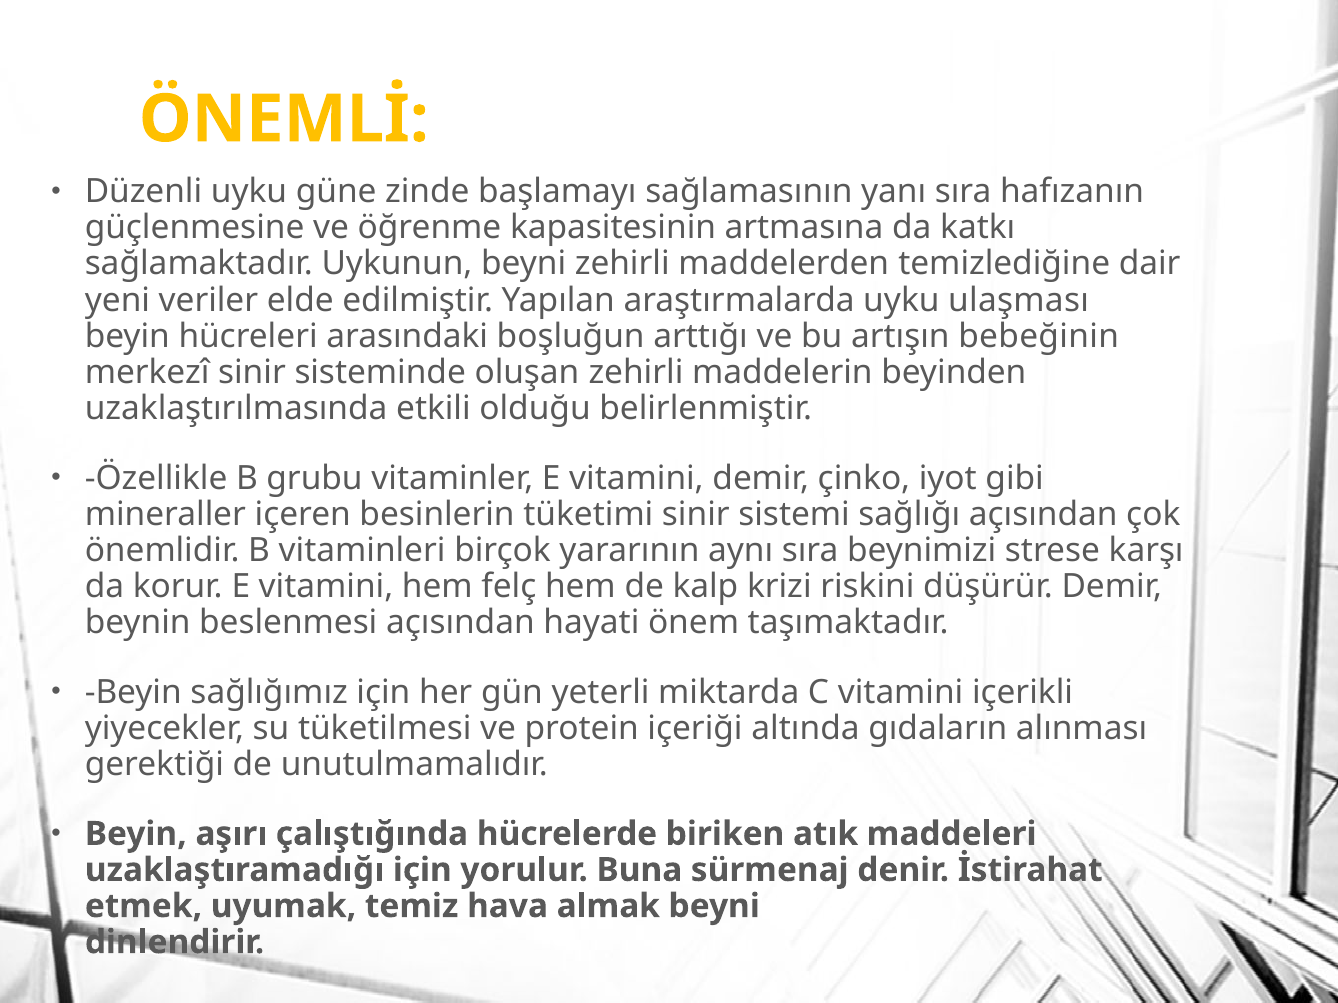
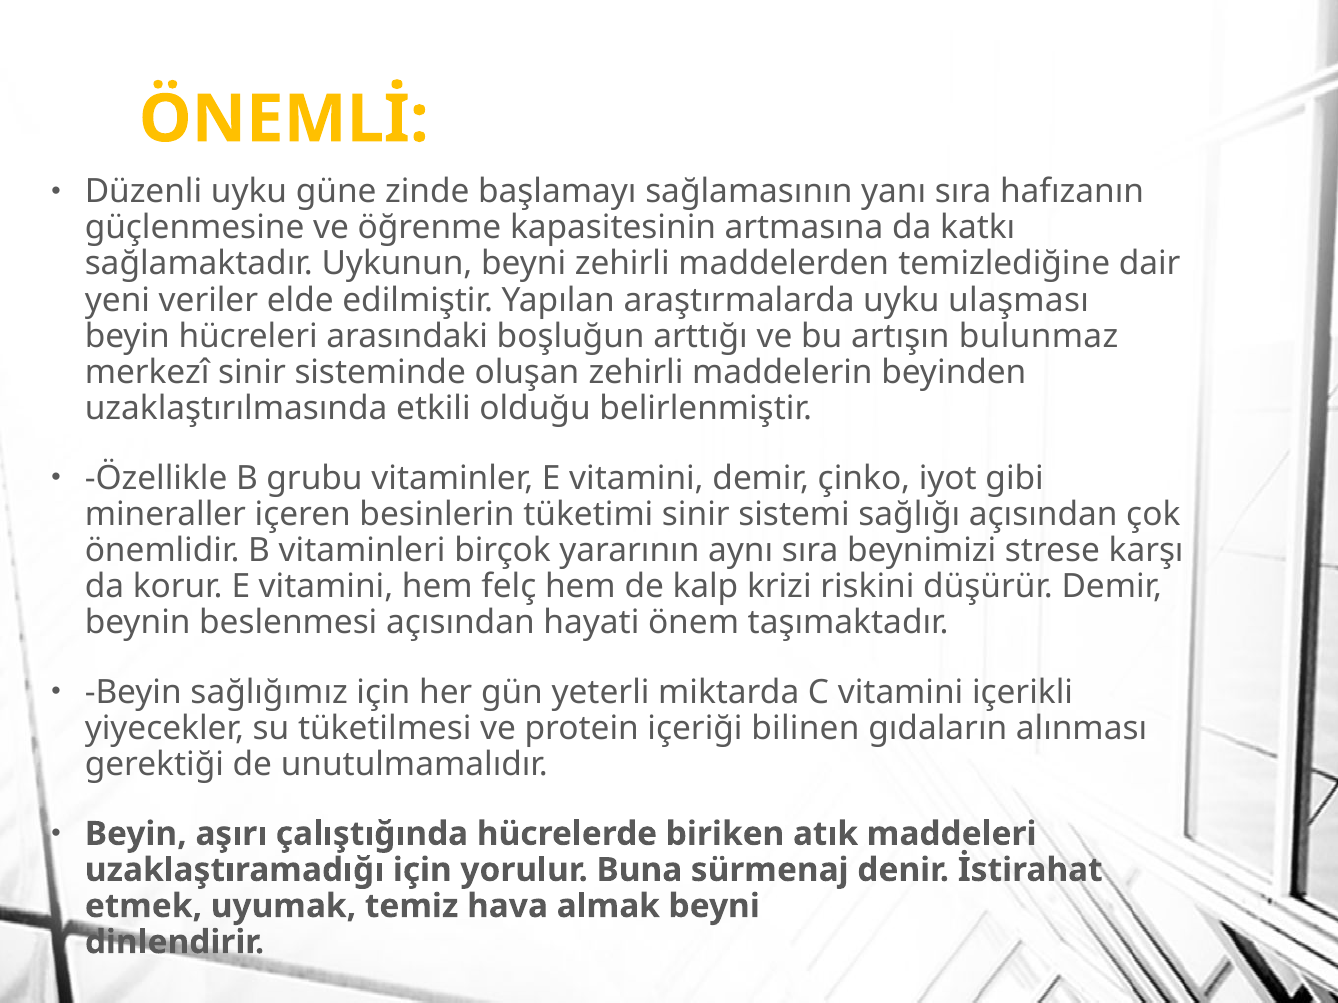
bebeğinin: bebeğinin -> bulunmaz (1039, 336)
altında: altında -> bilinen (805, 728)
